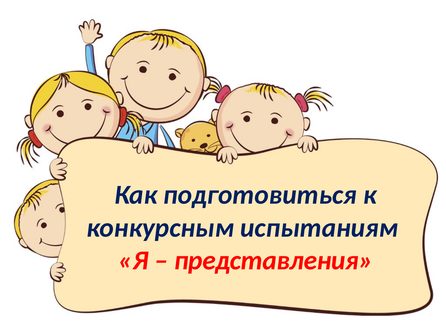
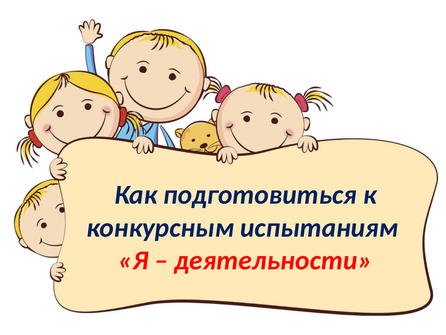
представления: представления -> деятельности (273, 260)
